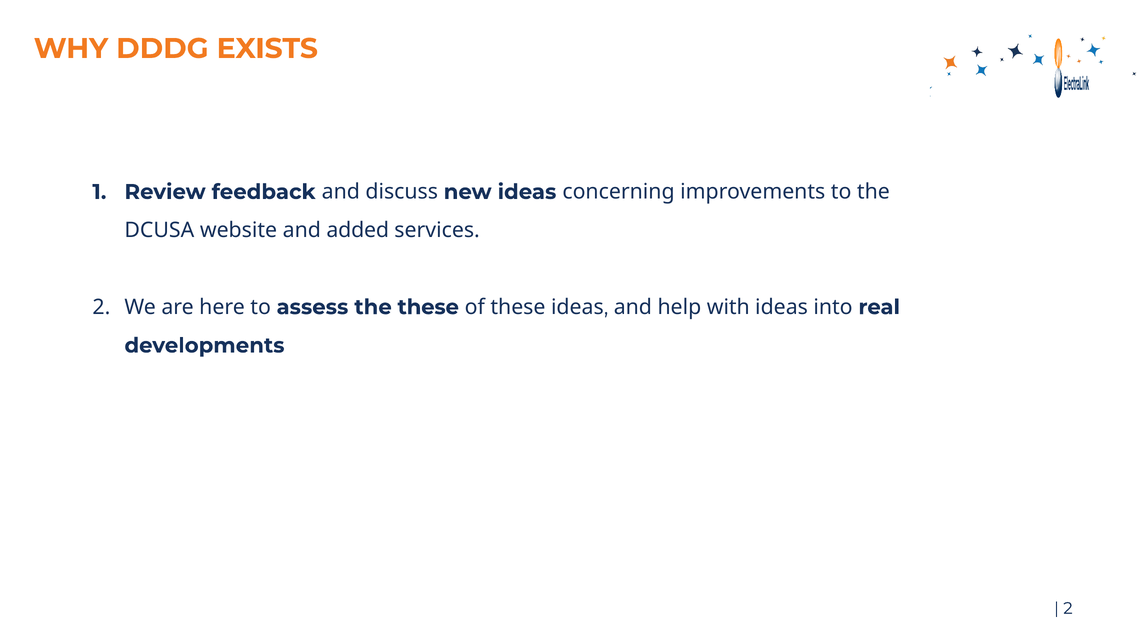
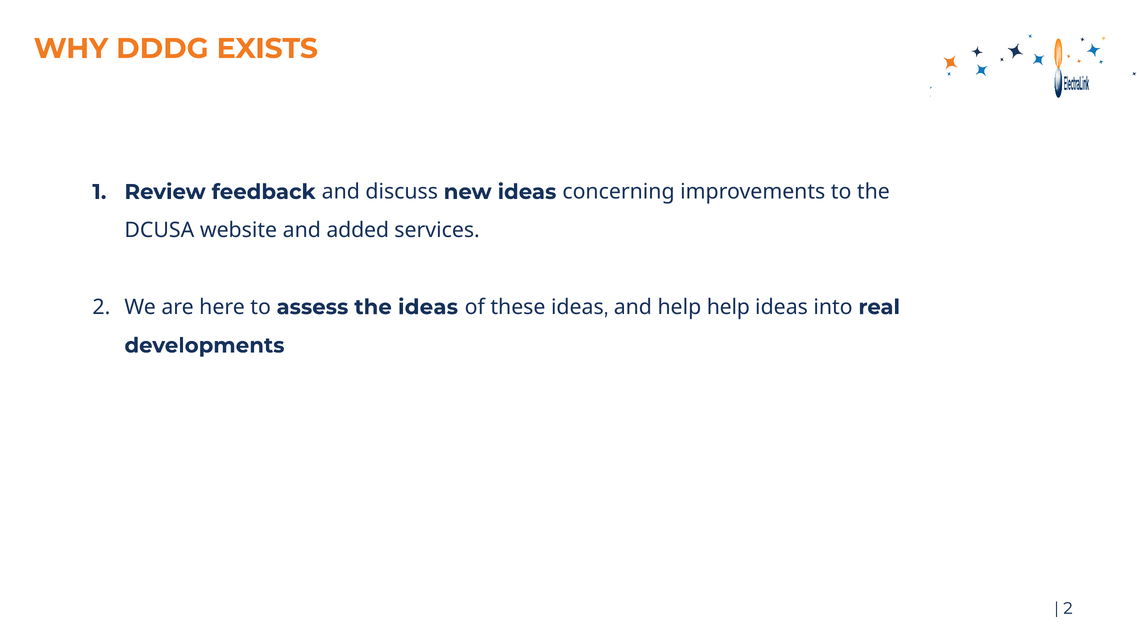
the these: these -> ideas (428, 307)
help with: with -> help (728, 307)
